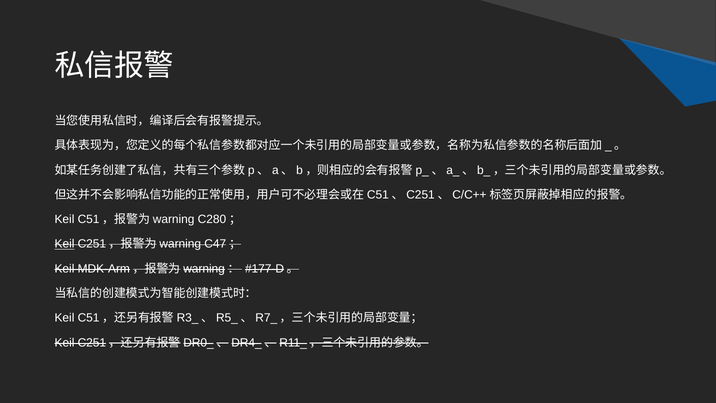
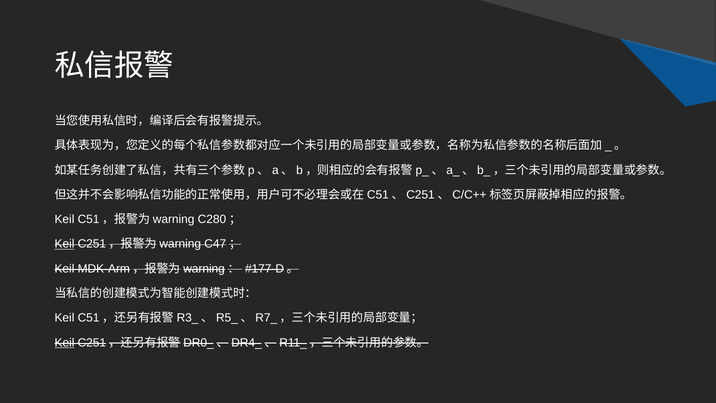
Keil underline: none -> present (65, 342)
